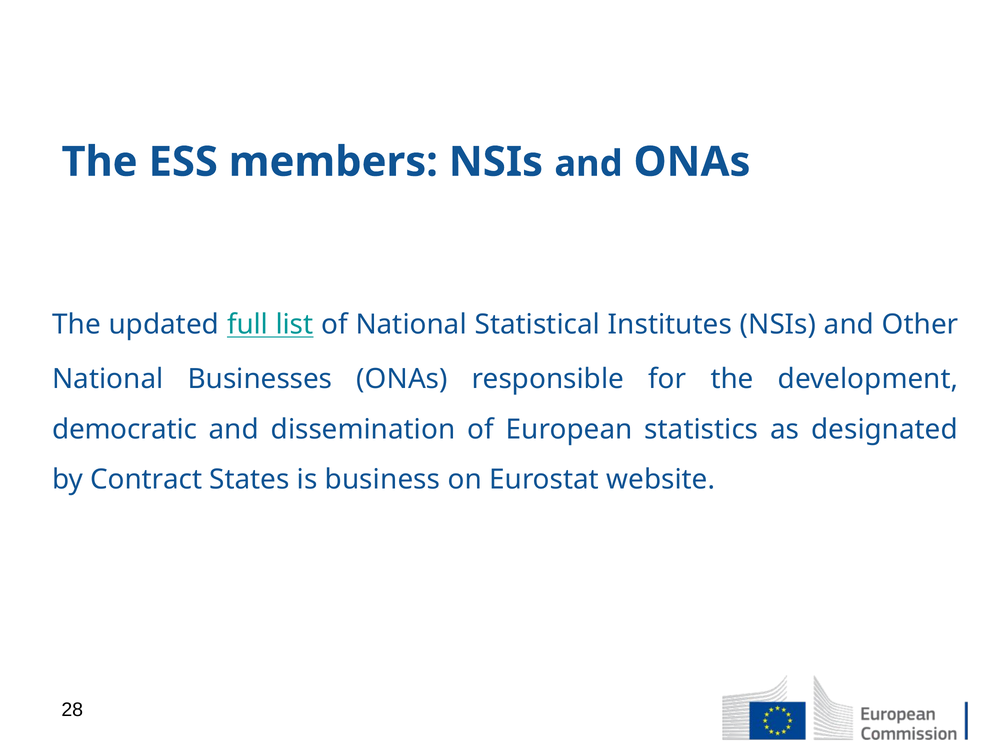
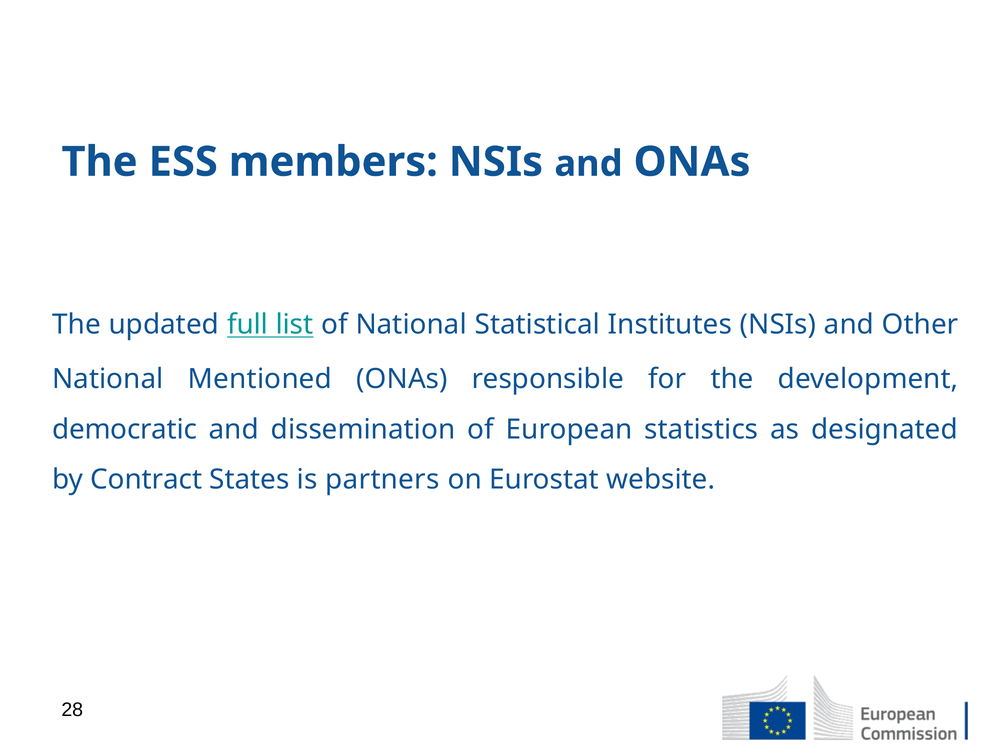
Businesses: Businesses -> Mentioned (260, 379)
business: business -> partners (382, 480)
